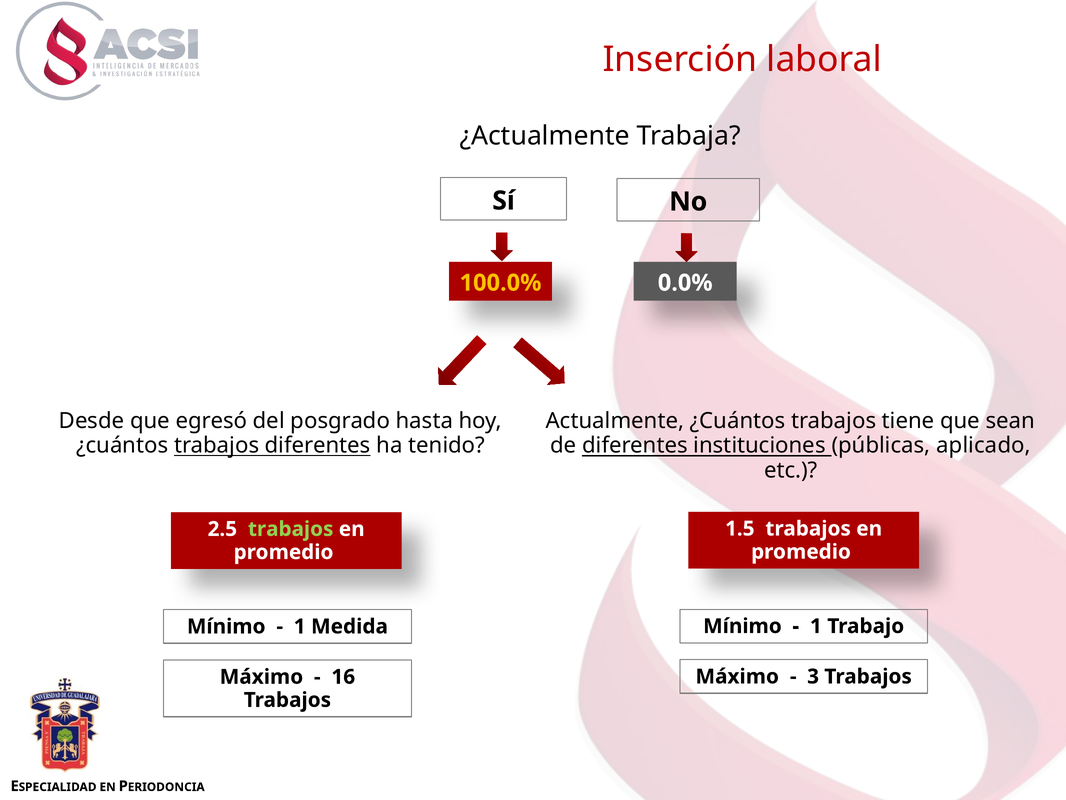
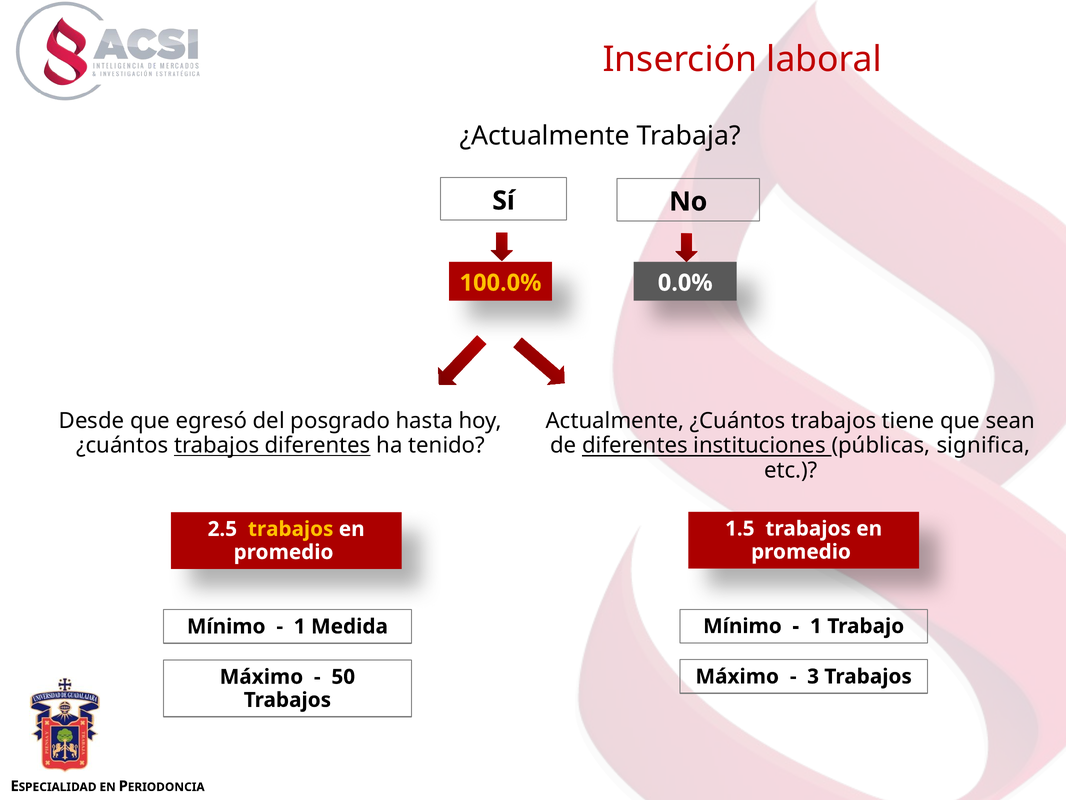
aplicado: aplicado -> significa (983, 445)
trabajos colour: light green -> yellow (291, 529)
16: 16 -> 50 (343, 676)
